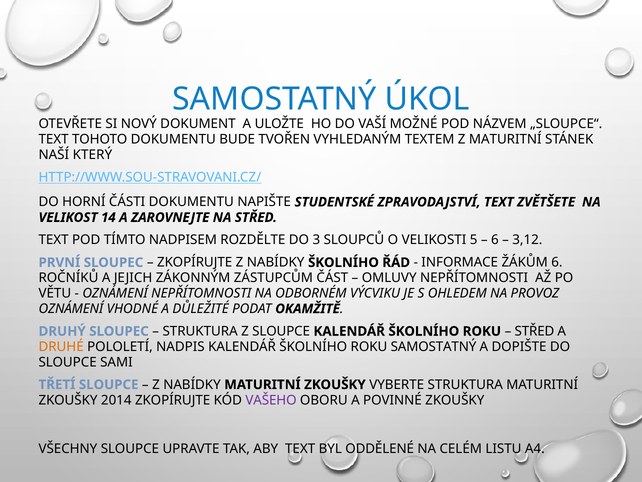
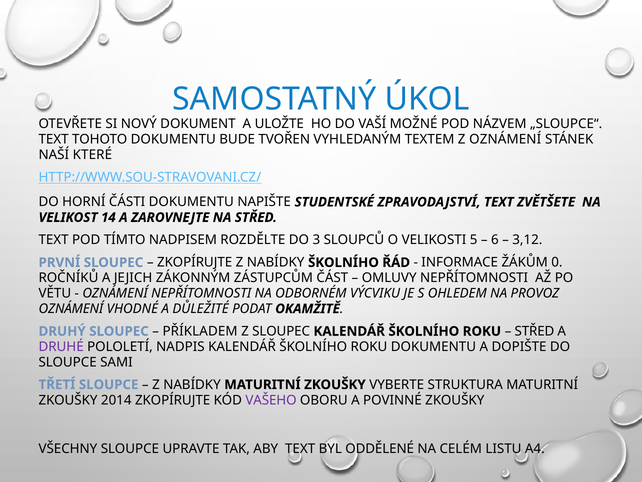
Z MATURITNÍ: MATURITNÍ -> OZNÁMENÍ (505, 139)
KTERÝ: KTERÝ -> KTERÉ (92, 155)
ŽÁKŮM 6: 6 -> 0 (557, 262)
STRUKTURA: STRUKTURA -> PŘÍKLADEM (200, 331)
Z SLOUPCE: SLOUPCE -> SLOUPEC (281, 331)
DRUHÉ colour: orange -> purple (61, 346)
ROKU SAMOSTATNÝ: SAMOSTATNÝ -> DOKUMENTU (433, 346)
